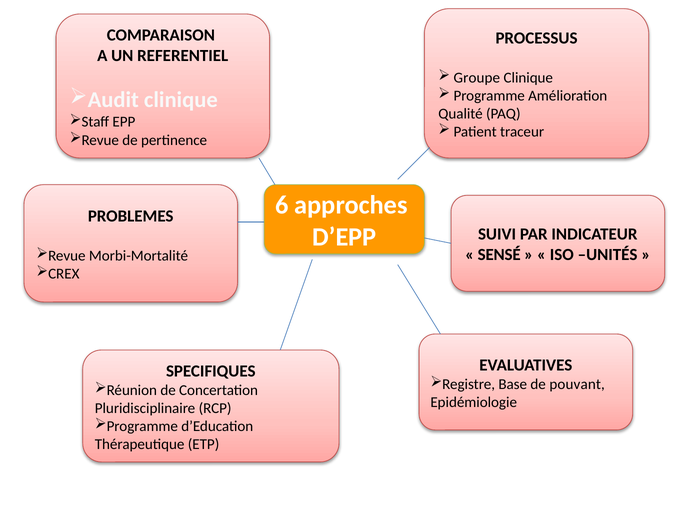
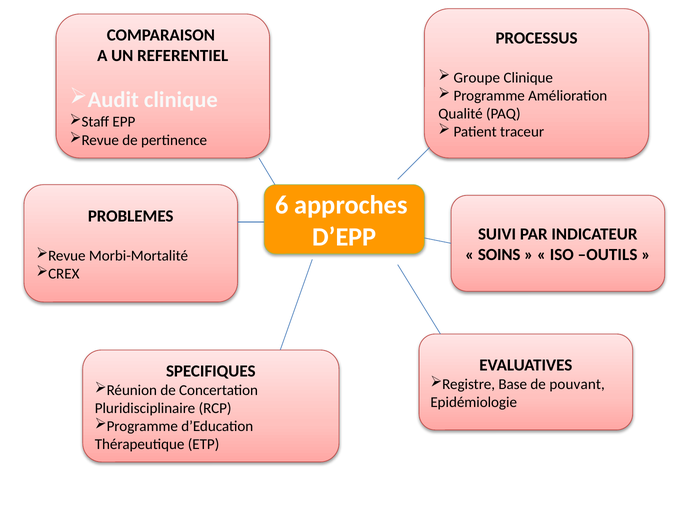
SENSÉ: SENSÉ -> SOINS (499, 255)
UNITÉS: UNITÉS -> OUTILS (608, 255)
